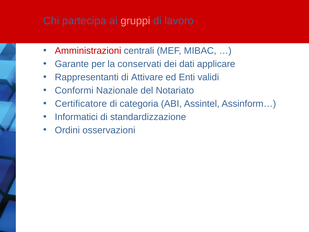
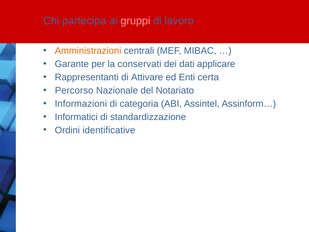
Amministrazioni colour: red -> orange (88, 51)
validi: validi -> certa (208, 77)
Conformi: Conformi -> Percorso (74, 90)
Certificatore: Certificatore -> Informazioni (81, 104)
osservazioni: osservazioni -> identificative (109, 130)
